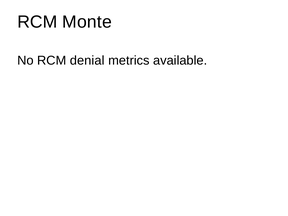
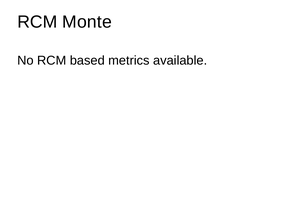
denial: denial -> based (87, 60)
